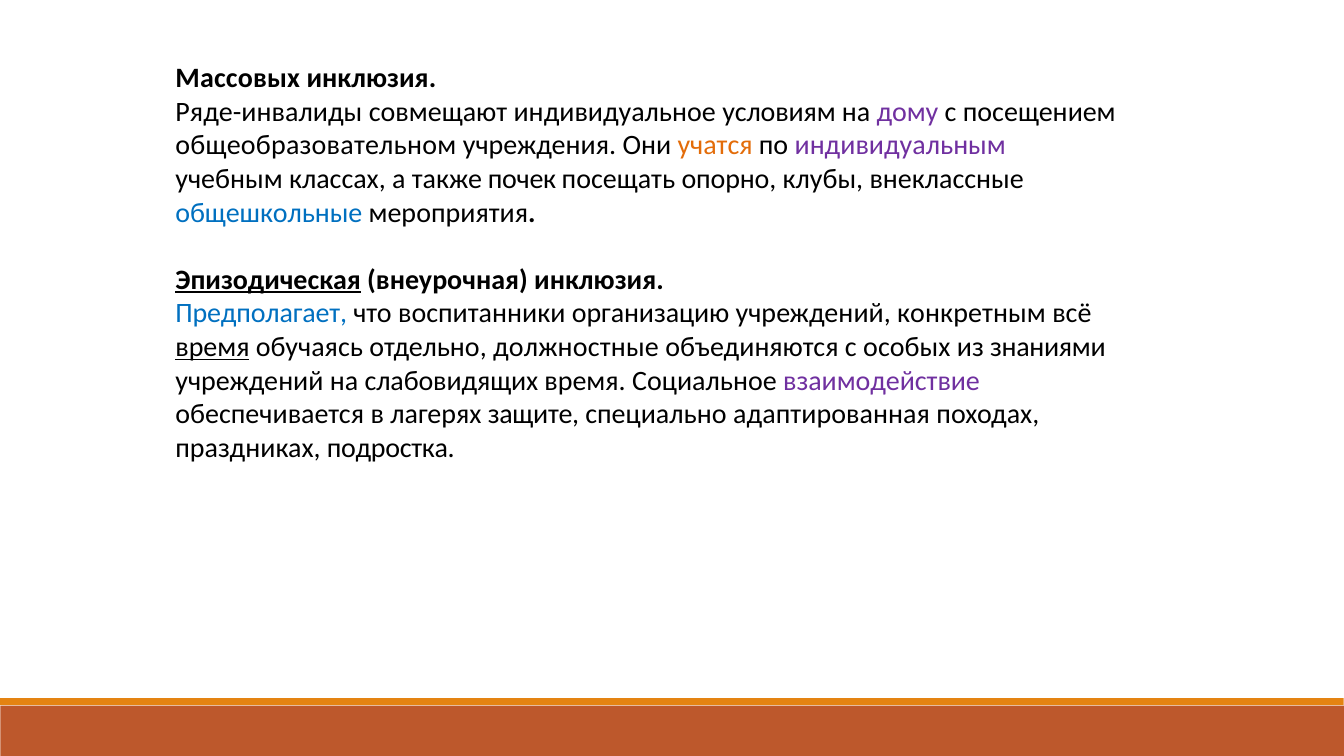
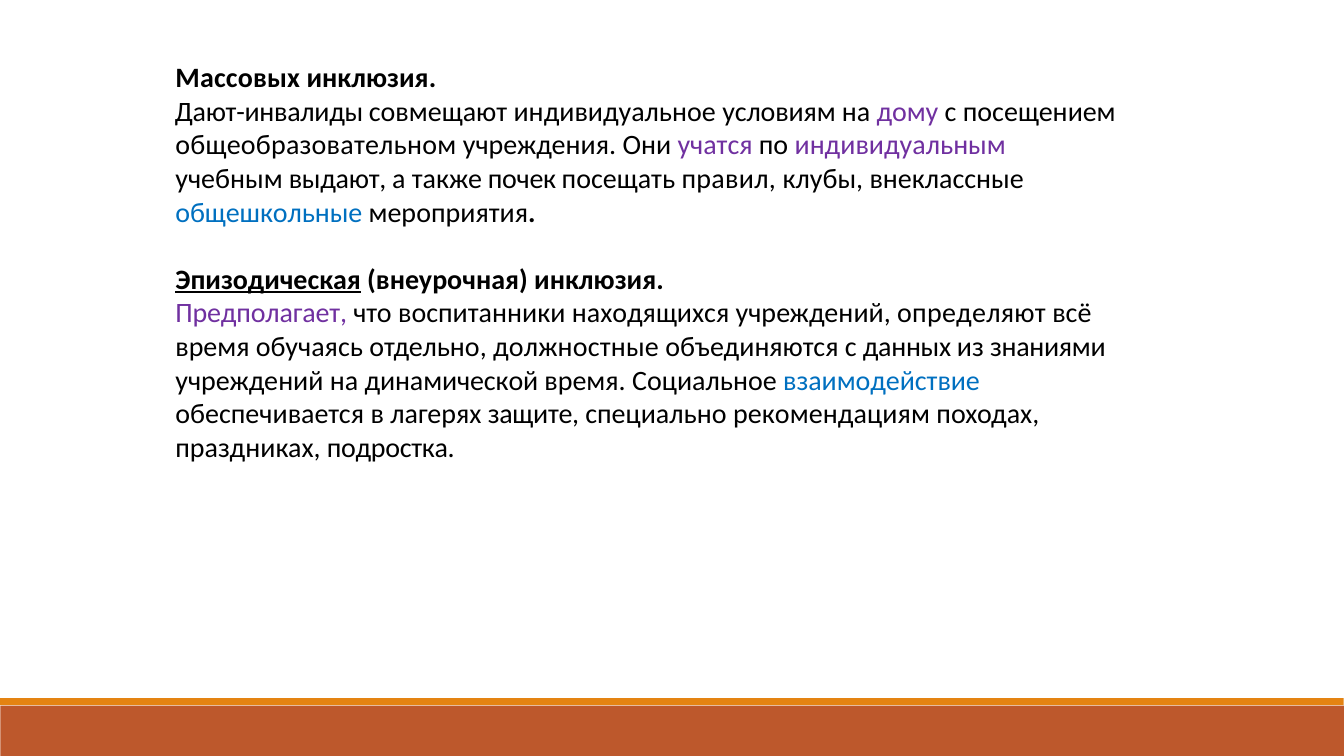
Ряде-инвалиды: Ряде-инвалиды -> Дают-инвалиды (269, 112)
учатся colour: orange -> purple (715, 146)
классах: классах -> выдают (338, 179)
опорно: опорно -> правил (729, 179)
Предполагает colour: blue -> purple (261, 314)
организацию: организацию -> находящихся (651, 314)
конкретным: конкретным -> определяют (971, 314)
время underline: present -> none (212, 347)
особых: особых -> данных (907, 347)
слабовидящих: слабовидящих -> динамической (451, 381)
взаимодействие colour: purple -> blue (882, 381)
адаптированная: адаптированная -> рекомендациям (832, 415)
